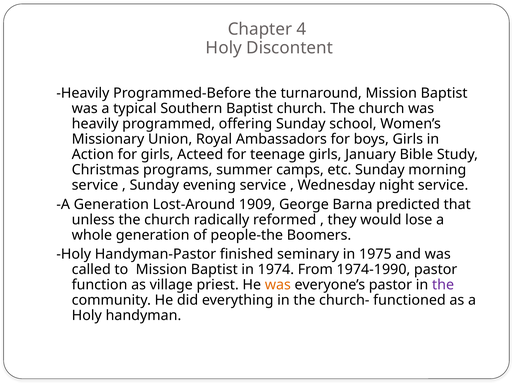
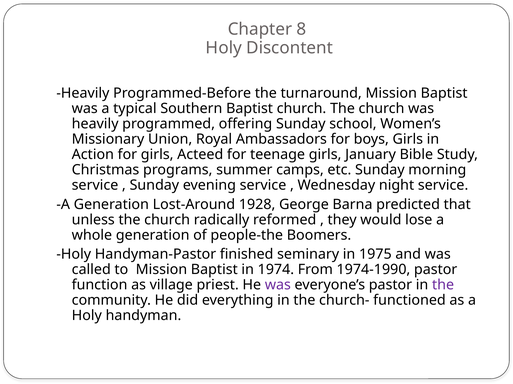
4: 4 -> 8 (301, 29)
1909: 1909 -> 1928 (257, 205)
was colour: orange -> purple (278, 285)
